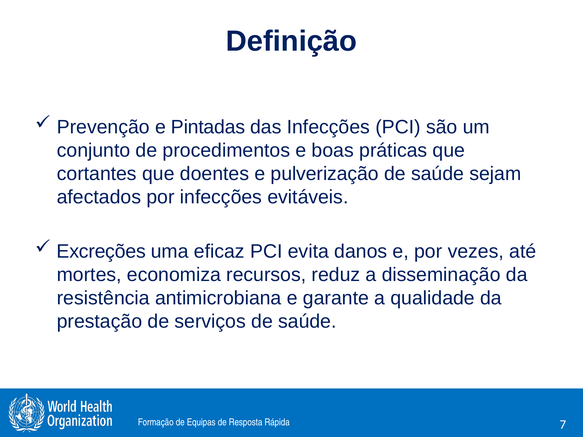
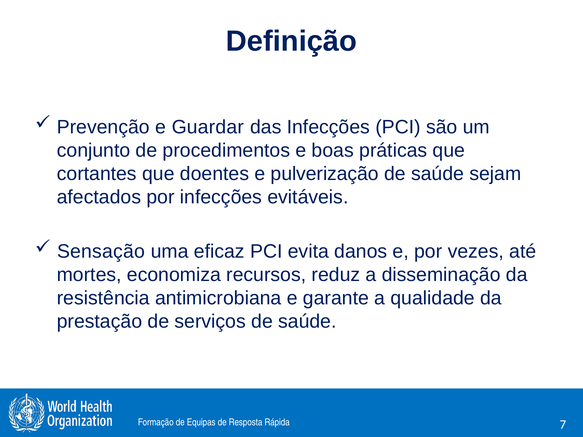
Pintadas: Pintadas -> Guardar (208, 127)
Excreções: Excreções -> Sensação (101, 252)
